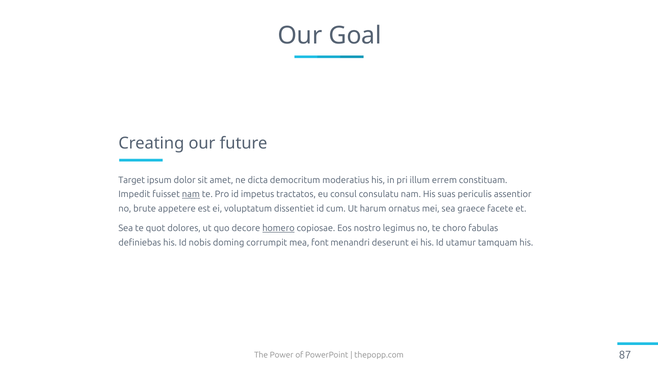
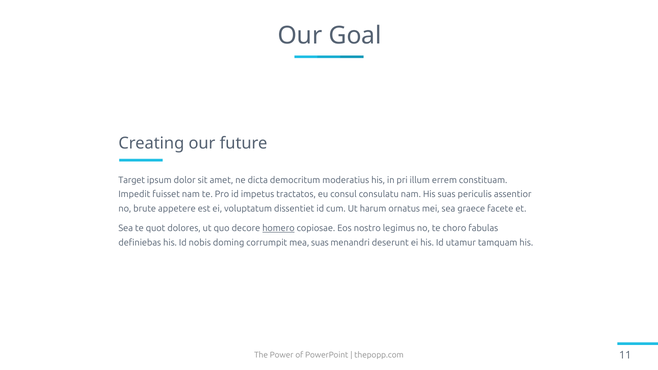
nam underline: present -> none (191, 194)
mea font: font -> suas (320, 243)
87: 87 -> 11 (625, 355)
